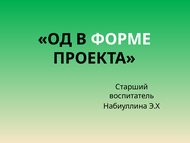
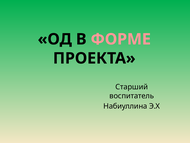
ФОРМЕ colour: white -> pink (121, 39)
